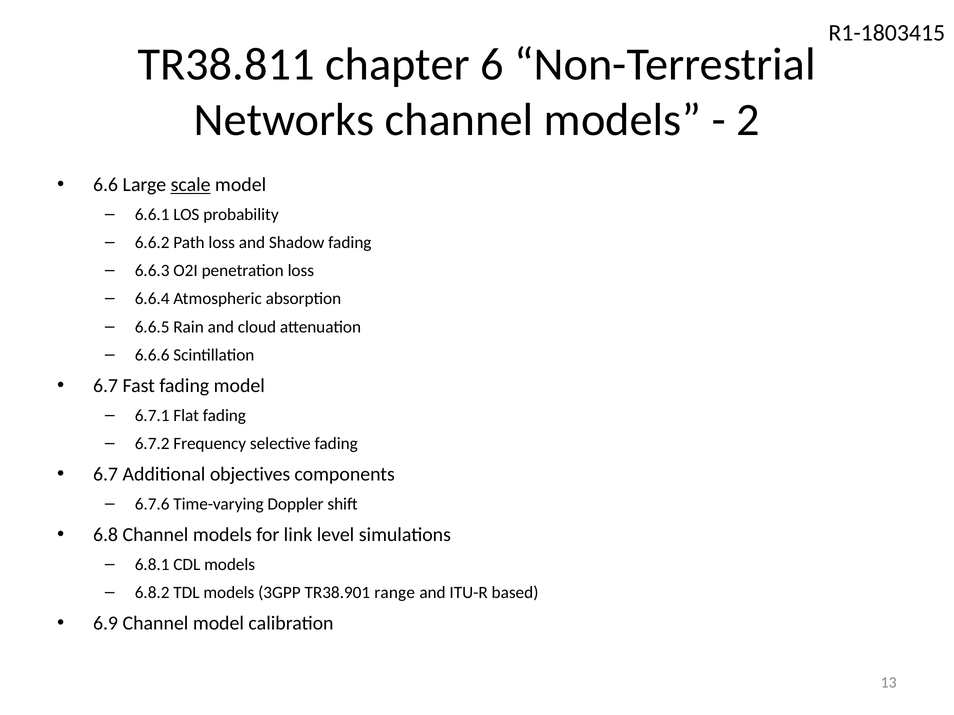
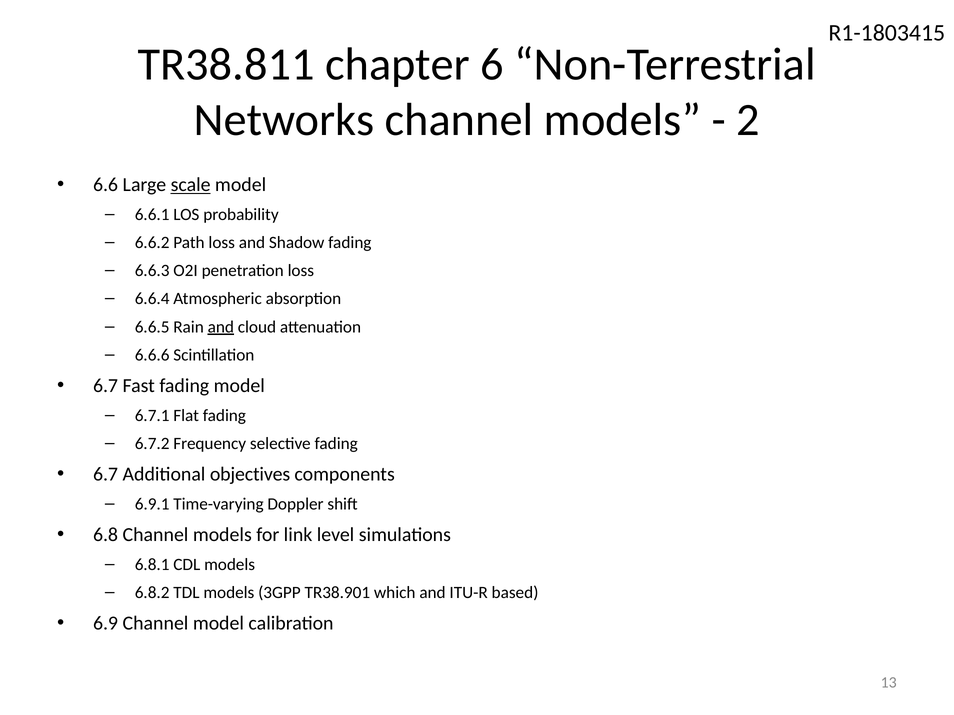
and underline: none -> present (221, 327)
6.7.6: 6.7.6 -> 6.9.1 (152, 504)
range: range -> which (395, 593)
